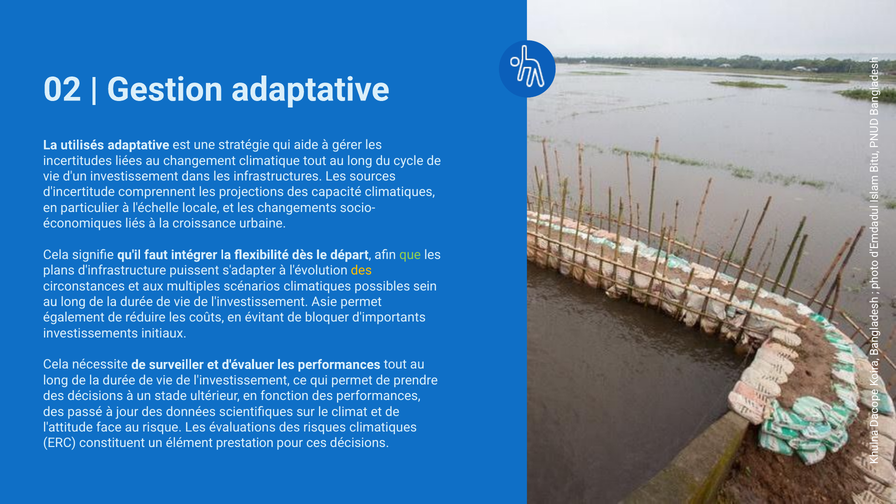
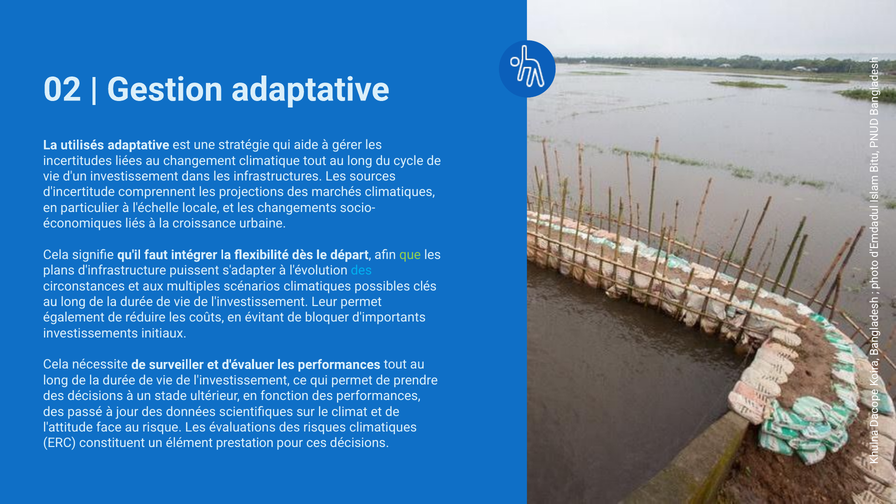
capacité: capacité -> marchés (336, 192)
des colour: yellow -> light blue (361, 271)
sein: sein -> clés (425, 286)
Asie: Asie -> Leur (324, 302)
